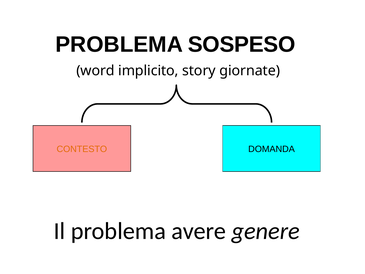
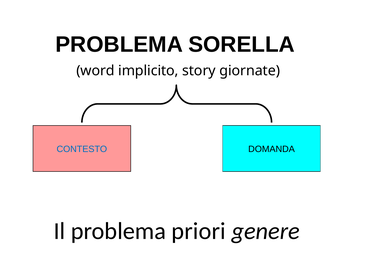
SOSPESO: SOSPESO -> SORELLA (242, 44)
CONTESTO colour: orange -> blue (82, 149)
avere: avere -> priori (199, 231)
